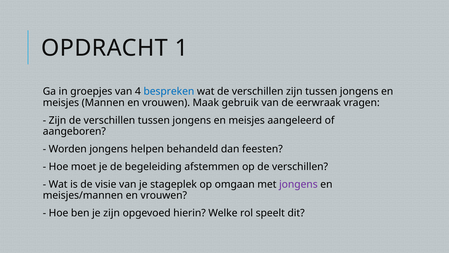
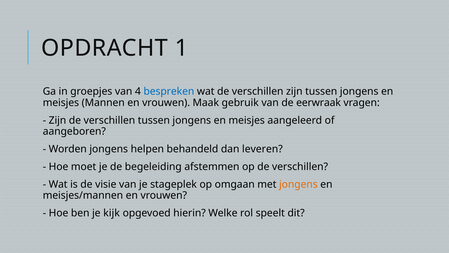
feesten: feesten -> leveren (262, 149)
jongens colour: purple -> orange (298, 184)
je zijn: zijn -> kijk (112, 213)
